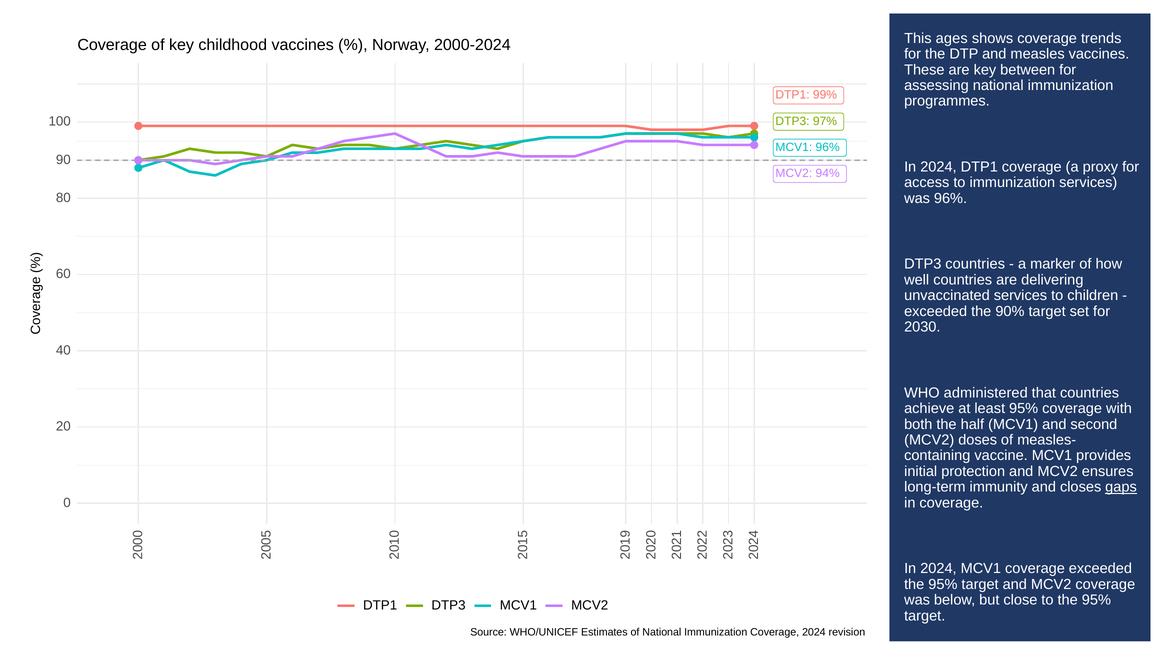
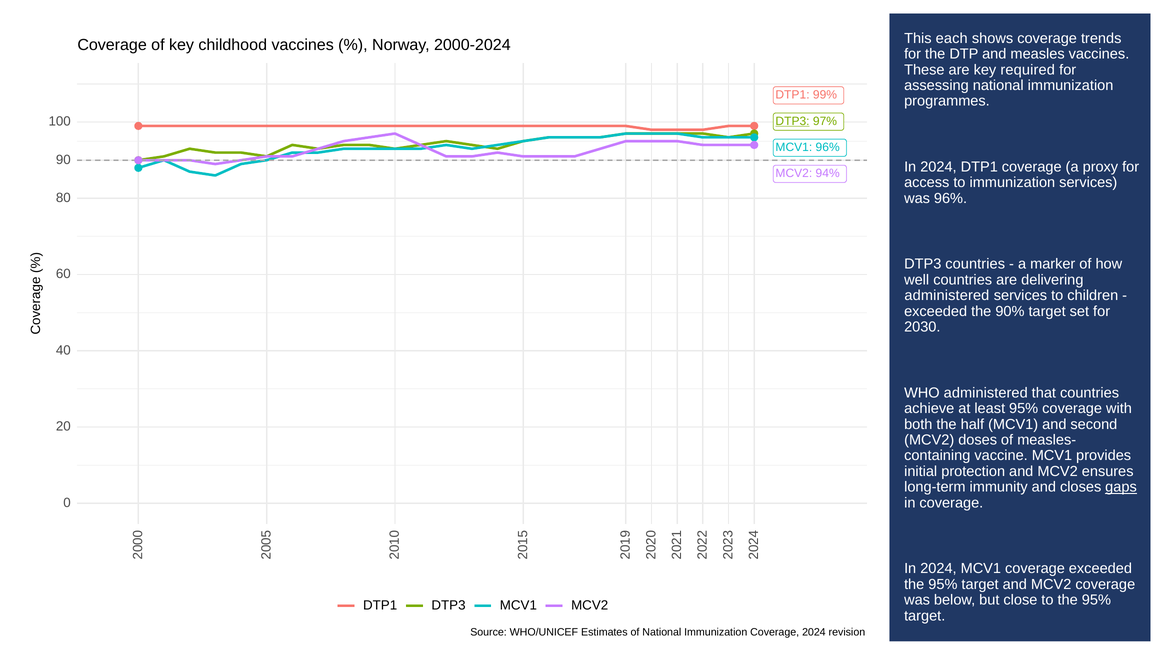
ages: ages -> each (952, 38)
key between: between -> required (1028, 70)
DTP3 underline: none -> present (793, 121)
unvaccinated: unvaccinated -> administered (947, 296)
